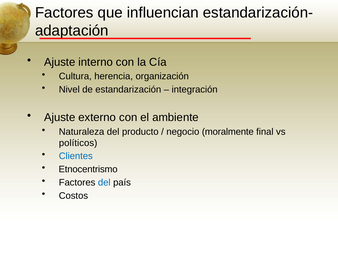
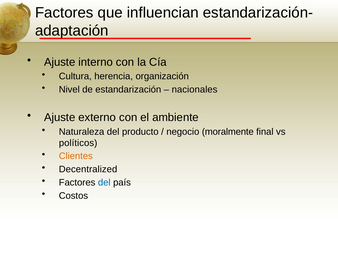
integración: integración -> nacionales (195, 89)
Clientes colour: blue -> orange (76, 156)
Etnocentrismo: Etnocentrismo -> Decentralized (88, 169)
